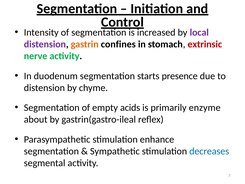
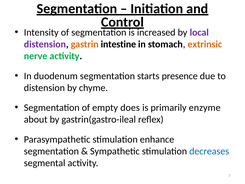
confines: confines -> intestine (118, 44)
extrinsic colour: red -> orange (205, 44)
acids: acids -> does (130, 107)
